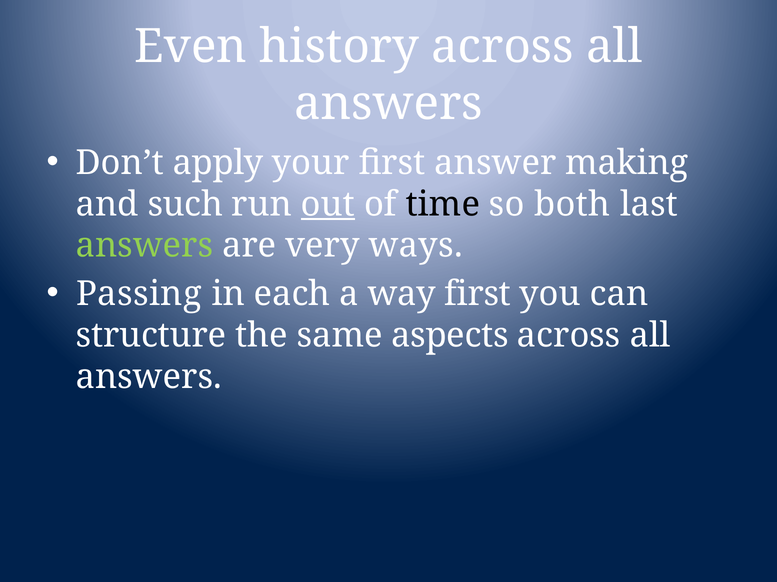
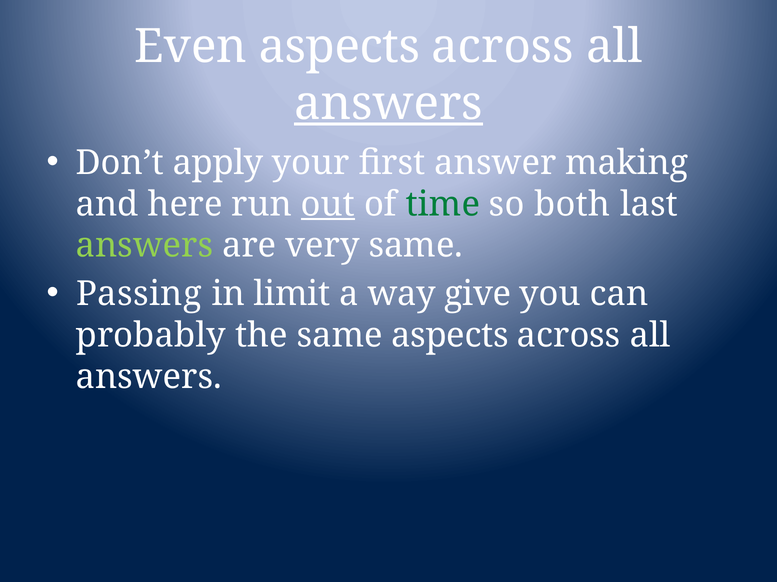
Even history: history -> aspects (339, 47)
answers underline: none -> present (388, 104)
such: such -> here (185, 204)
time colour: black -> green (443, 204)
very ways: ways -> same (416, 246)
each: each -> limit (292, 294)
way first: first -> give (478, 294)
structure: structure -> probably (151, 336)
